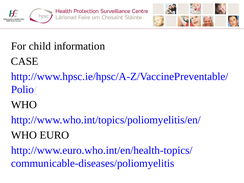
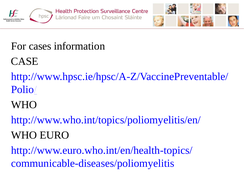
child: child -> cases (40, 46)
